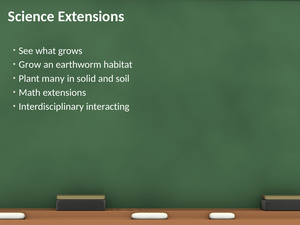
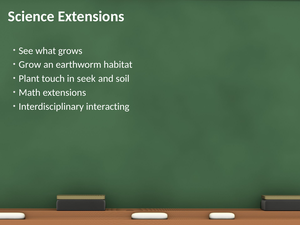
many: many -> touch (53, 79)
solid: solid -> seek (86, 79)
